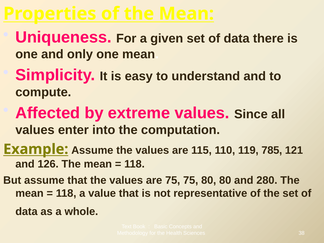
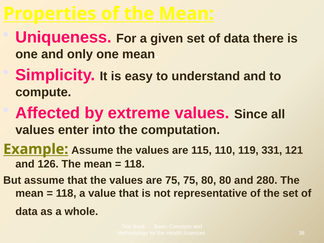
785: 785 -> 331 (272, 150)
